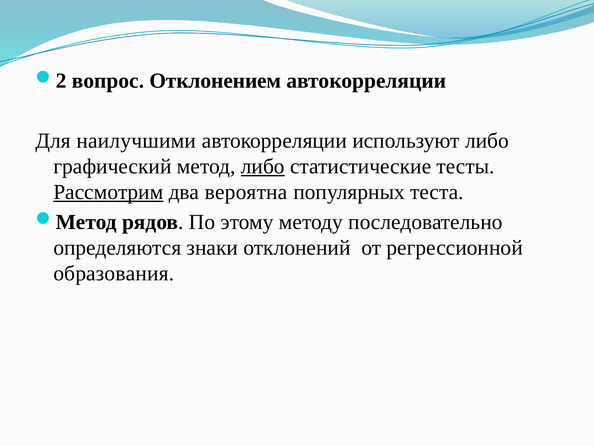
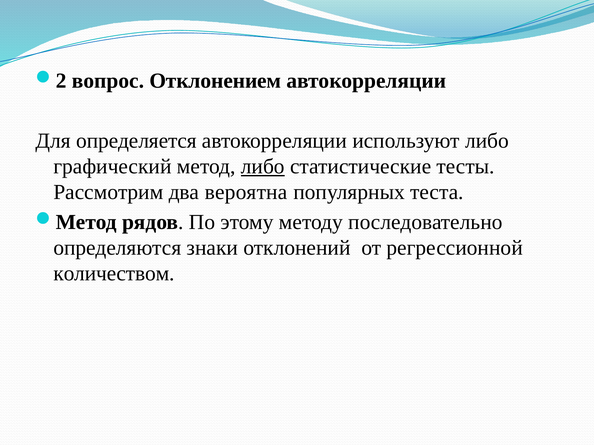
наилучшими: наилучшими -> определяется (136, 141)
Рассмотрим underline: present -> none (108, 192)
образования: образования -> количеством (114, 274)
